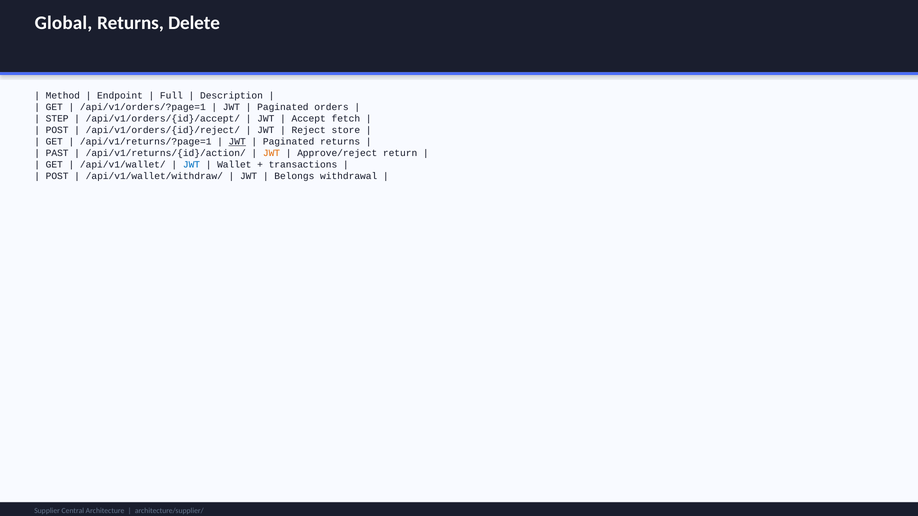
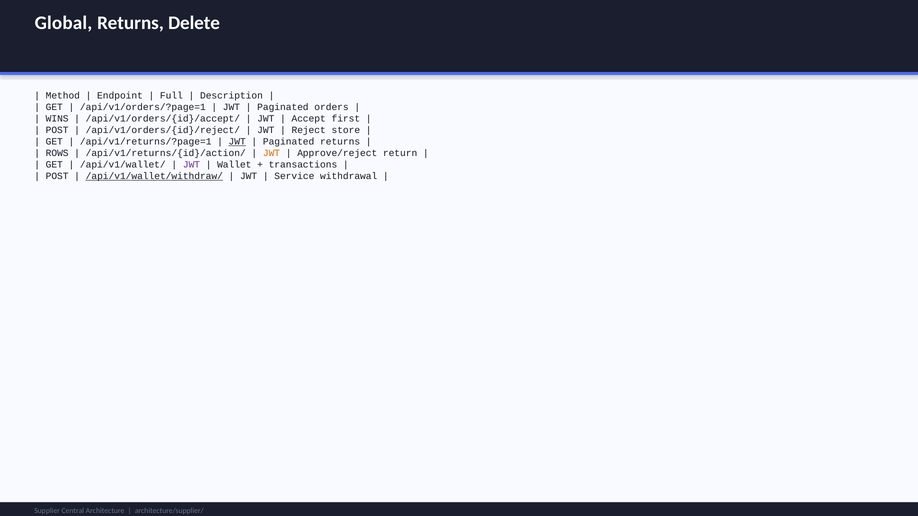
STEP: STEP -> WINS (57, 119)
fetch: fetch -> first (346, 119)
PAST: PAST -> ROWS (57, 153)
JWT colour: blue -> purple (191, 165)
/api/v1/wallet/withdraw/ underline: none -> present (154, 176)
Belongs: Belongs -> Service (294, 176)
